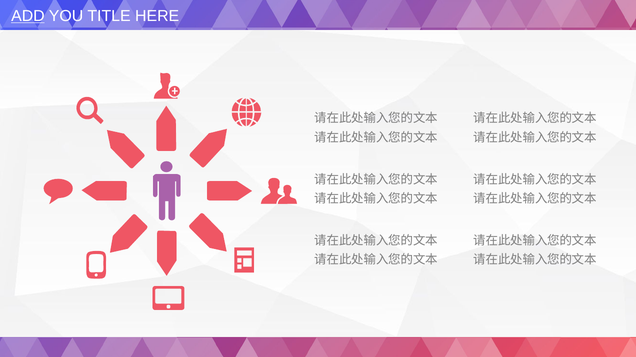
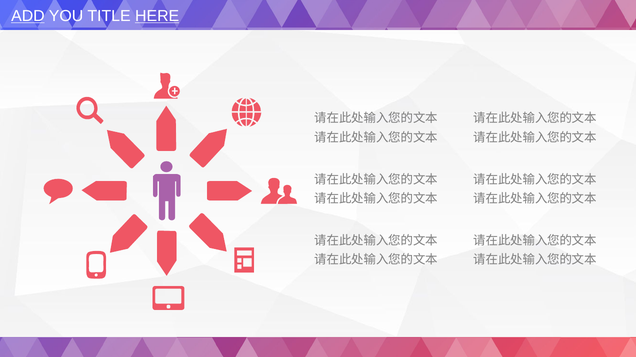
HERE underline: none -> present (157, 16)
